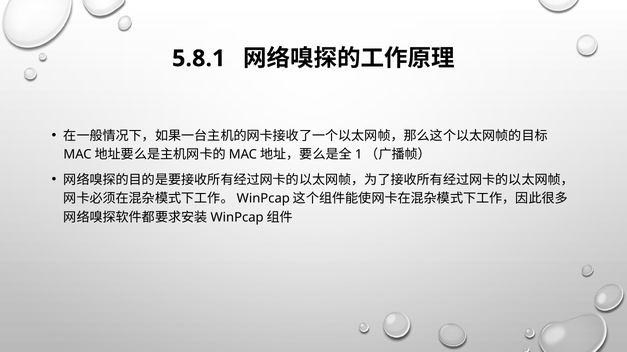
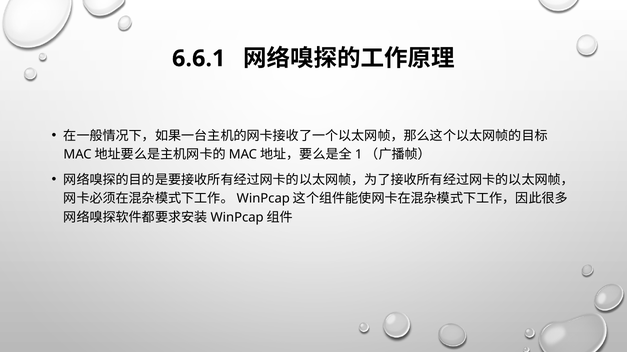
5.8.1: 5.8.1 -> 6.6.1 (199, 59)
